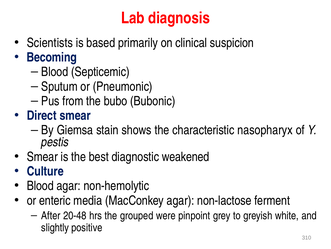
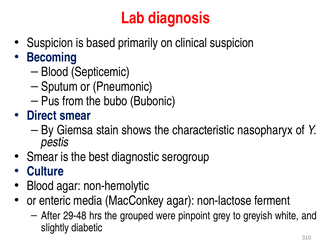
Scientists: Scientists -> Suspicion (50, 43)
weakened: weakened -> serogroup (186, 156)
20-48: 20-48 -> 29-48 (75, 215)
positive: positive -> diabetic (87, 227)
